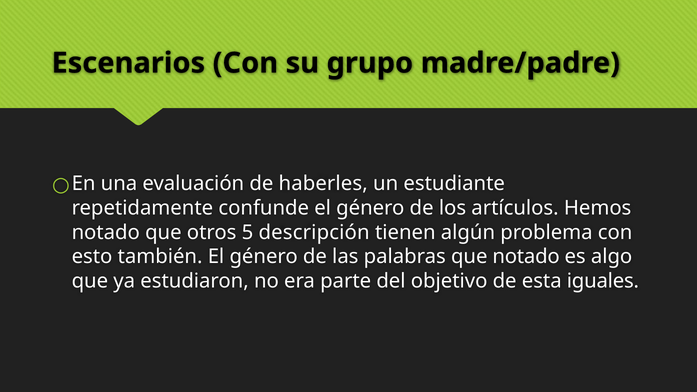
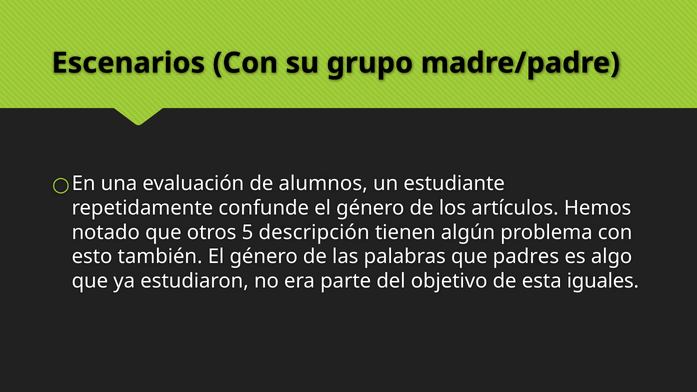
haberles: haberles -> alumnos (323, 184)
que notado: notado -> padres (526, 257)
